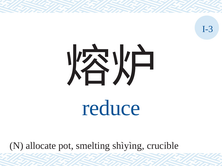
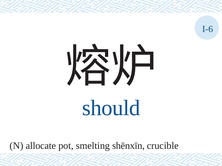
I-3: I-3 -> I-6 (208, 29)
reduce: reduce -> should (111, 108)
shìyìng: shìyìng -> shēnxīn (128, 146)
